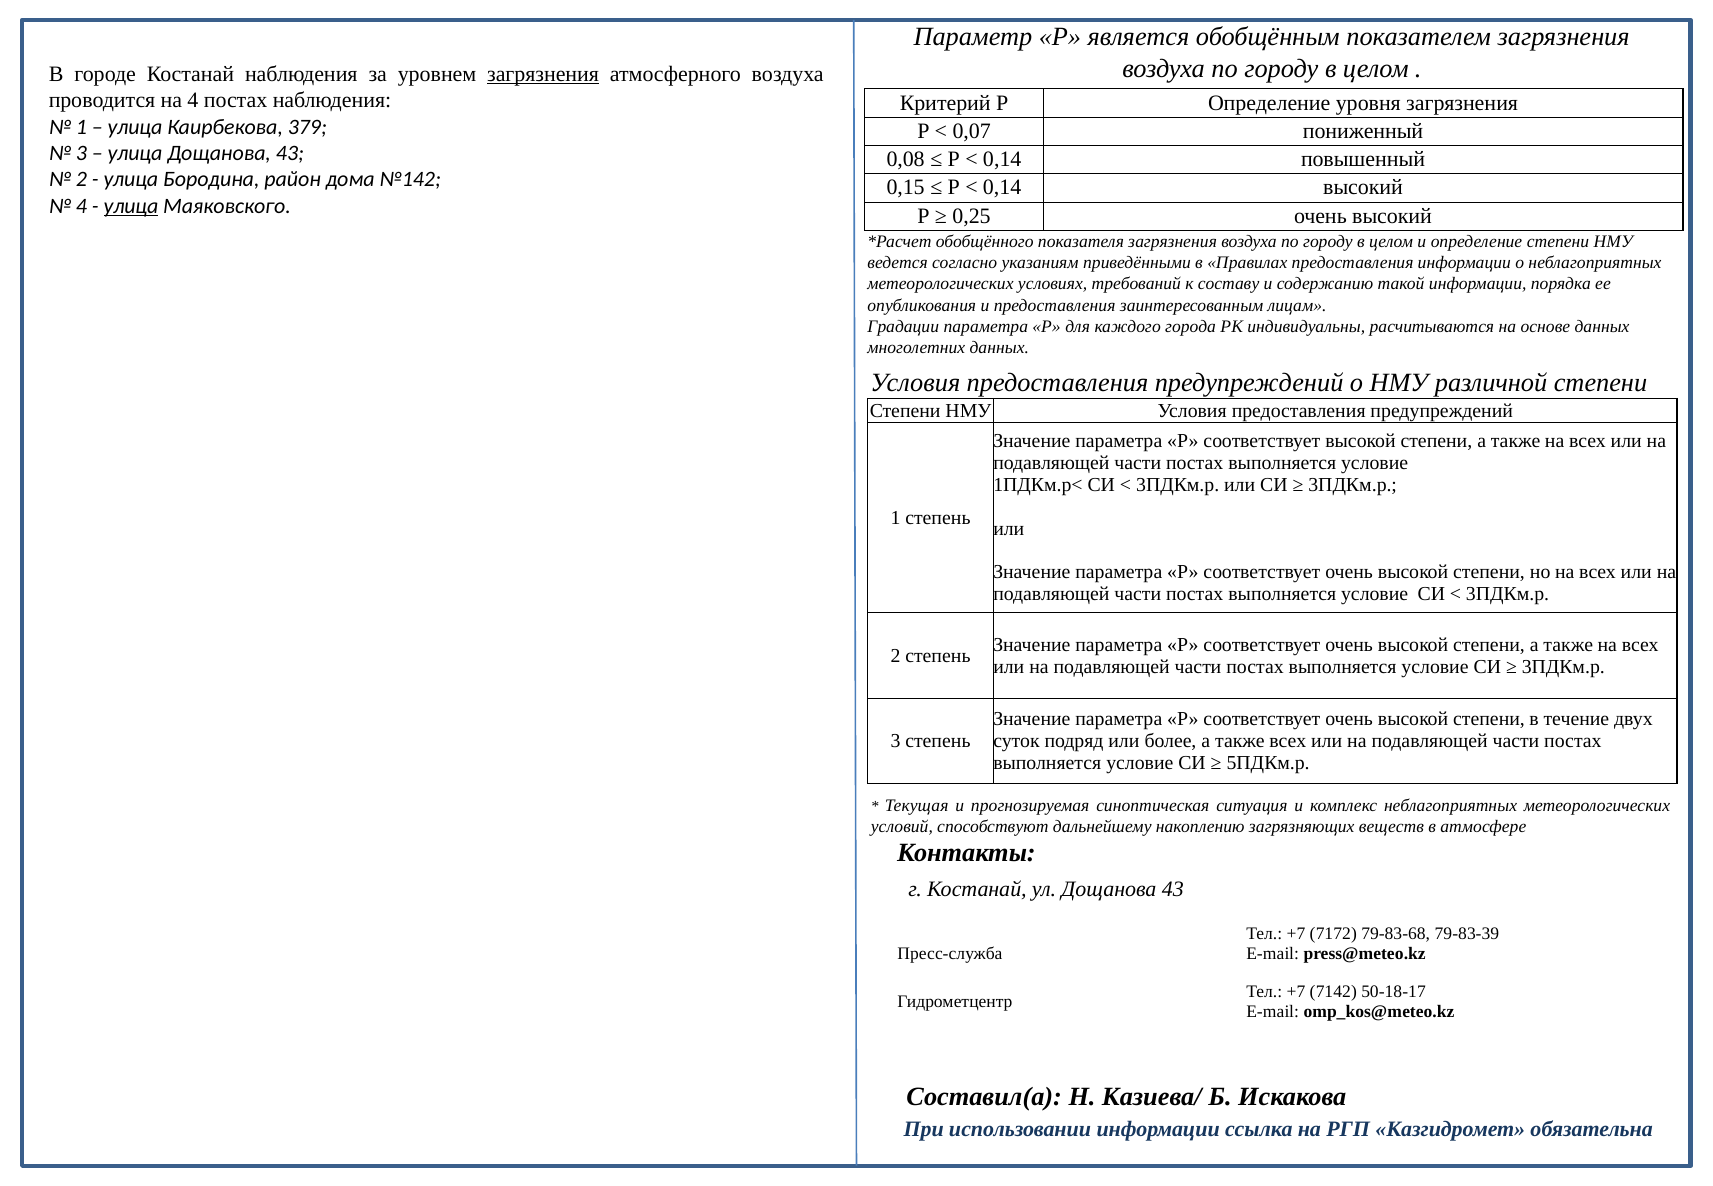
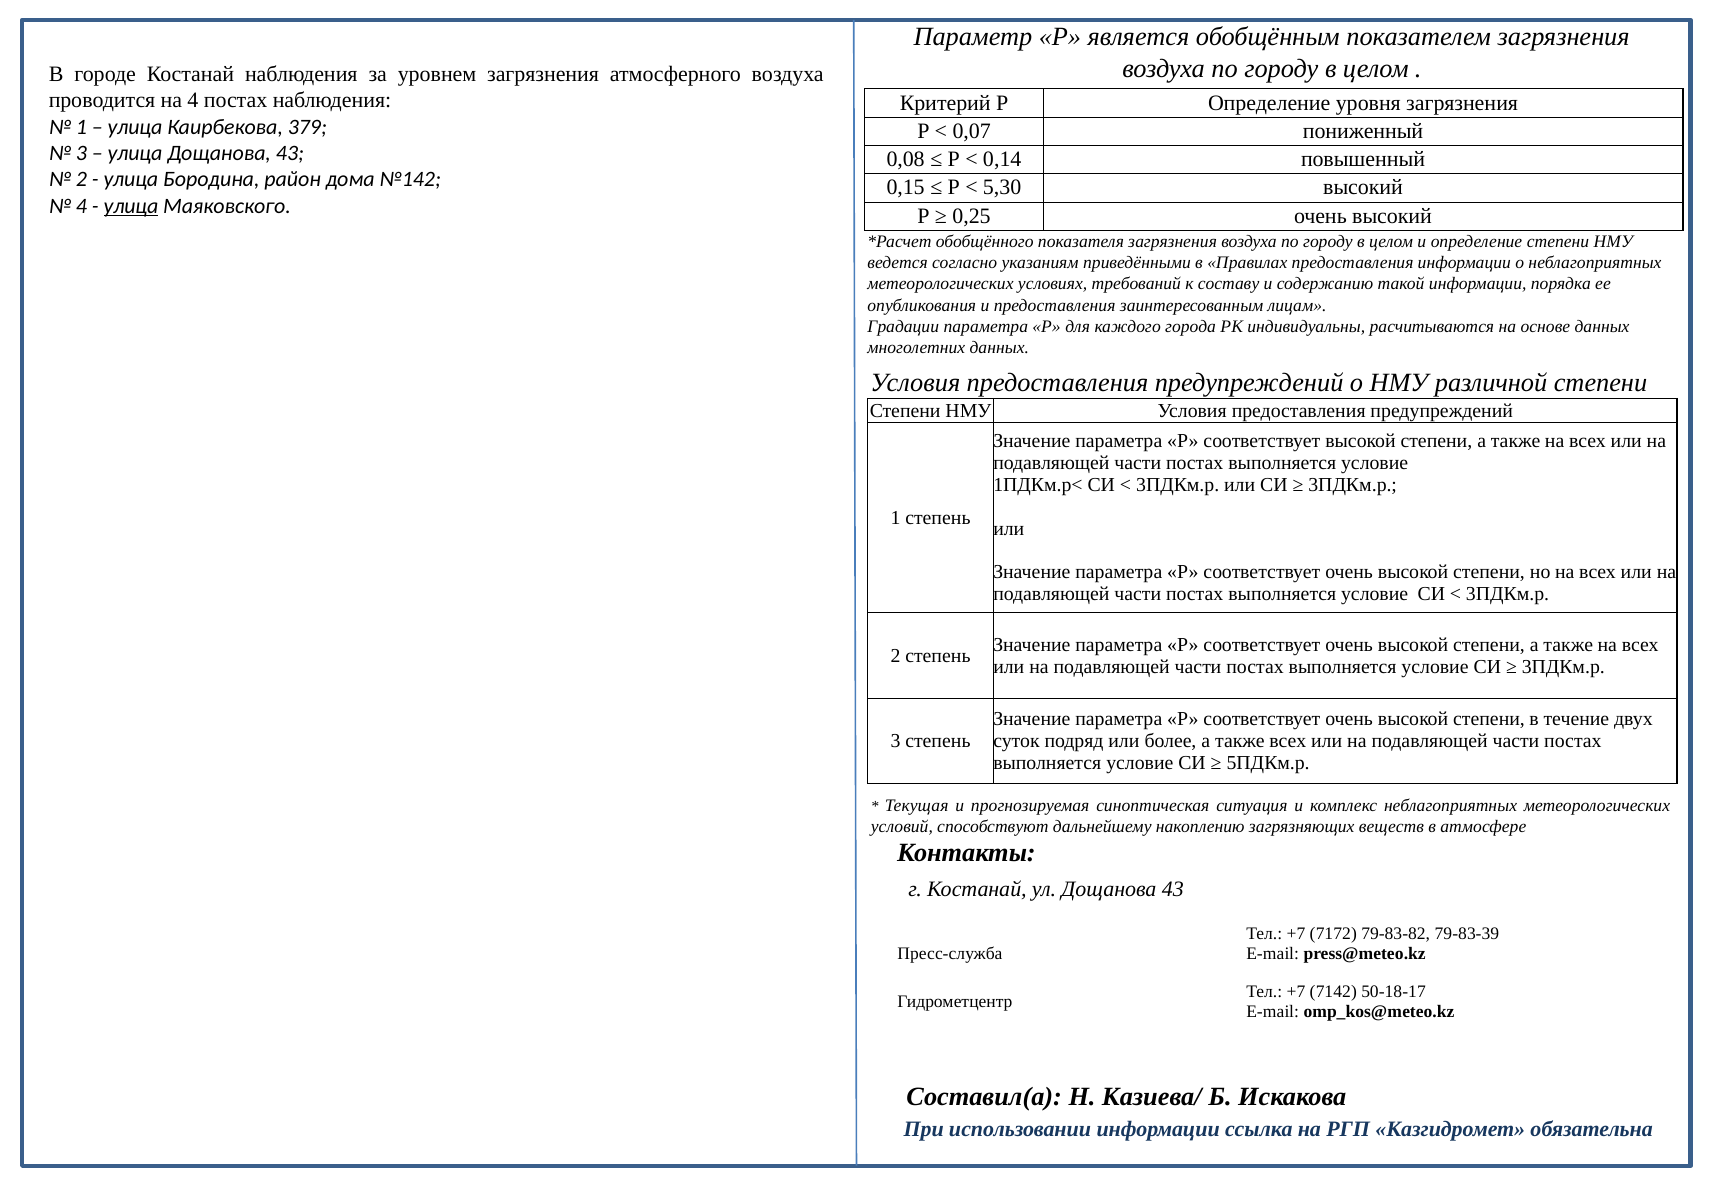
загрязнения underline: present -> none (543, 74)
0,14: 0,14 -> 5,30 (1002, 188)
79-83-68: 79-83-68 -> 79-83-82 (1396, 934)
